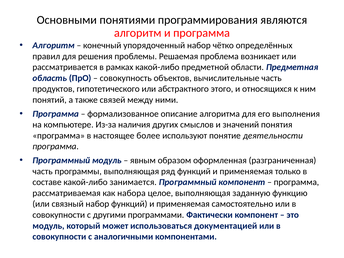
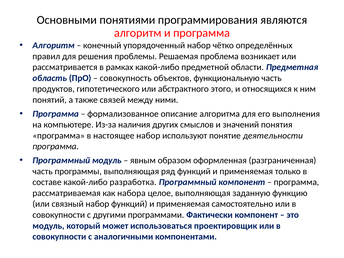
вычислительные: вычислительные -> функциональную (227, 78)
настоящее более: более -> набор (148, 136)
занимается: занимается -> разработка (133, 182)
документацией: документацией -> проектировщик (226, 226)
